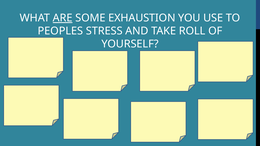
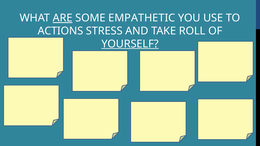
EXHAUSTION: EXHAUSTION -> EMPATHETIC (142, 18)
PEOPLES: PEOPLES -> ACTIONS (60, 31)
YOURSELF underline: none -> present (130, 44)
